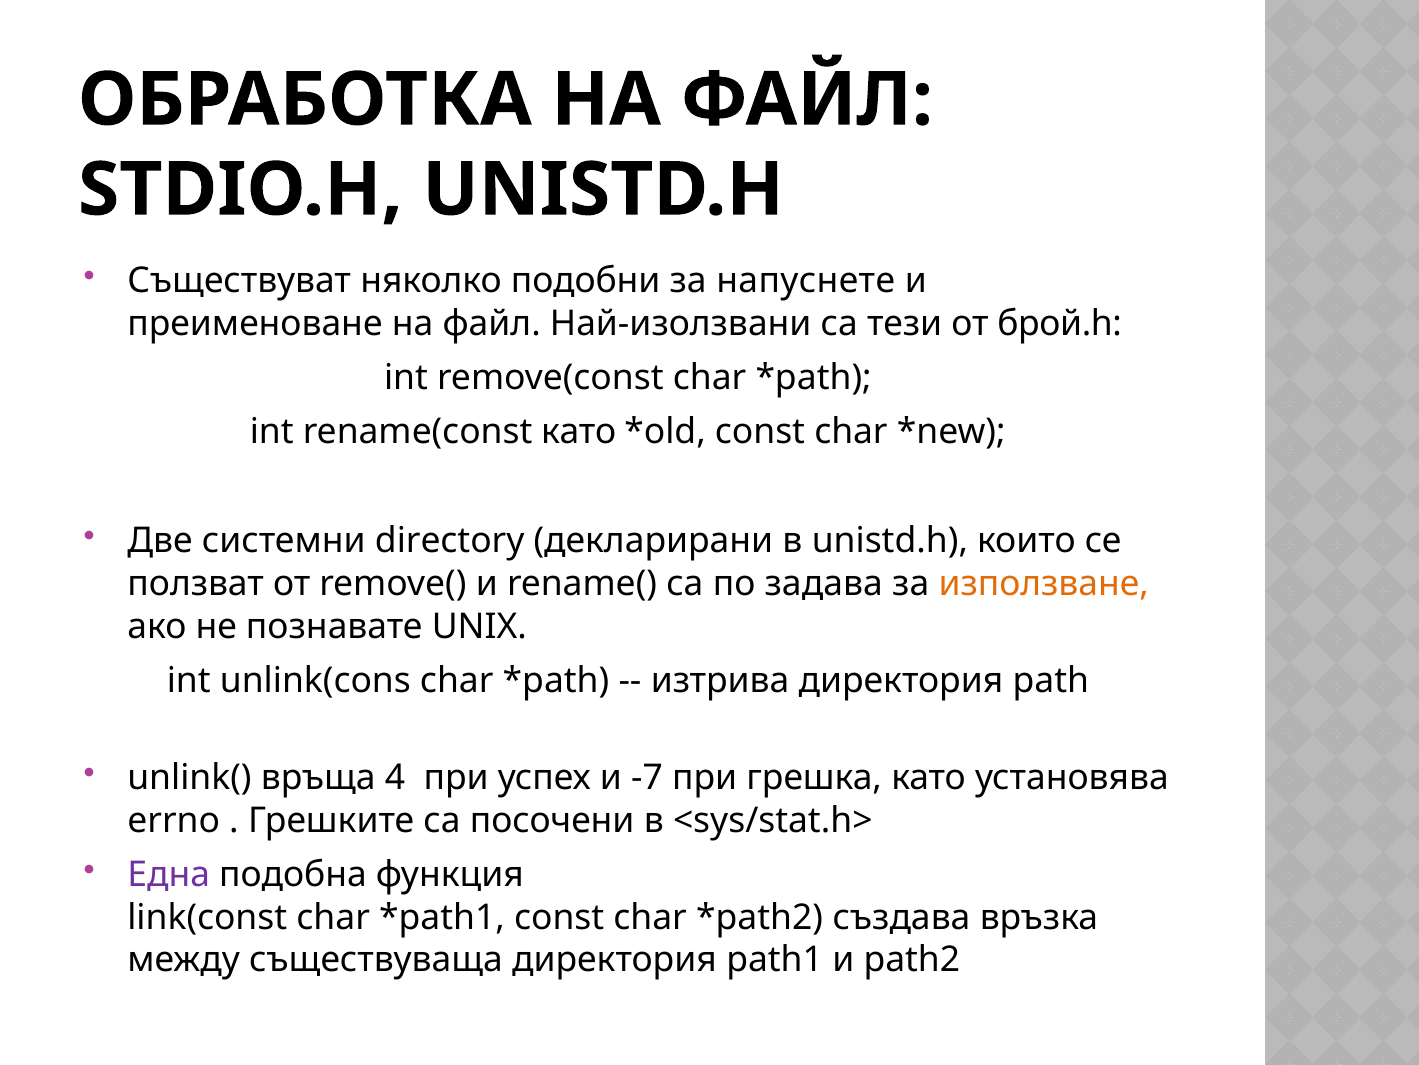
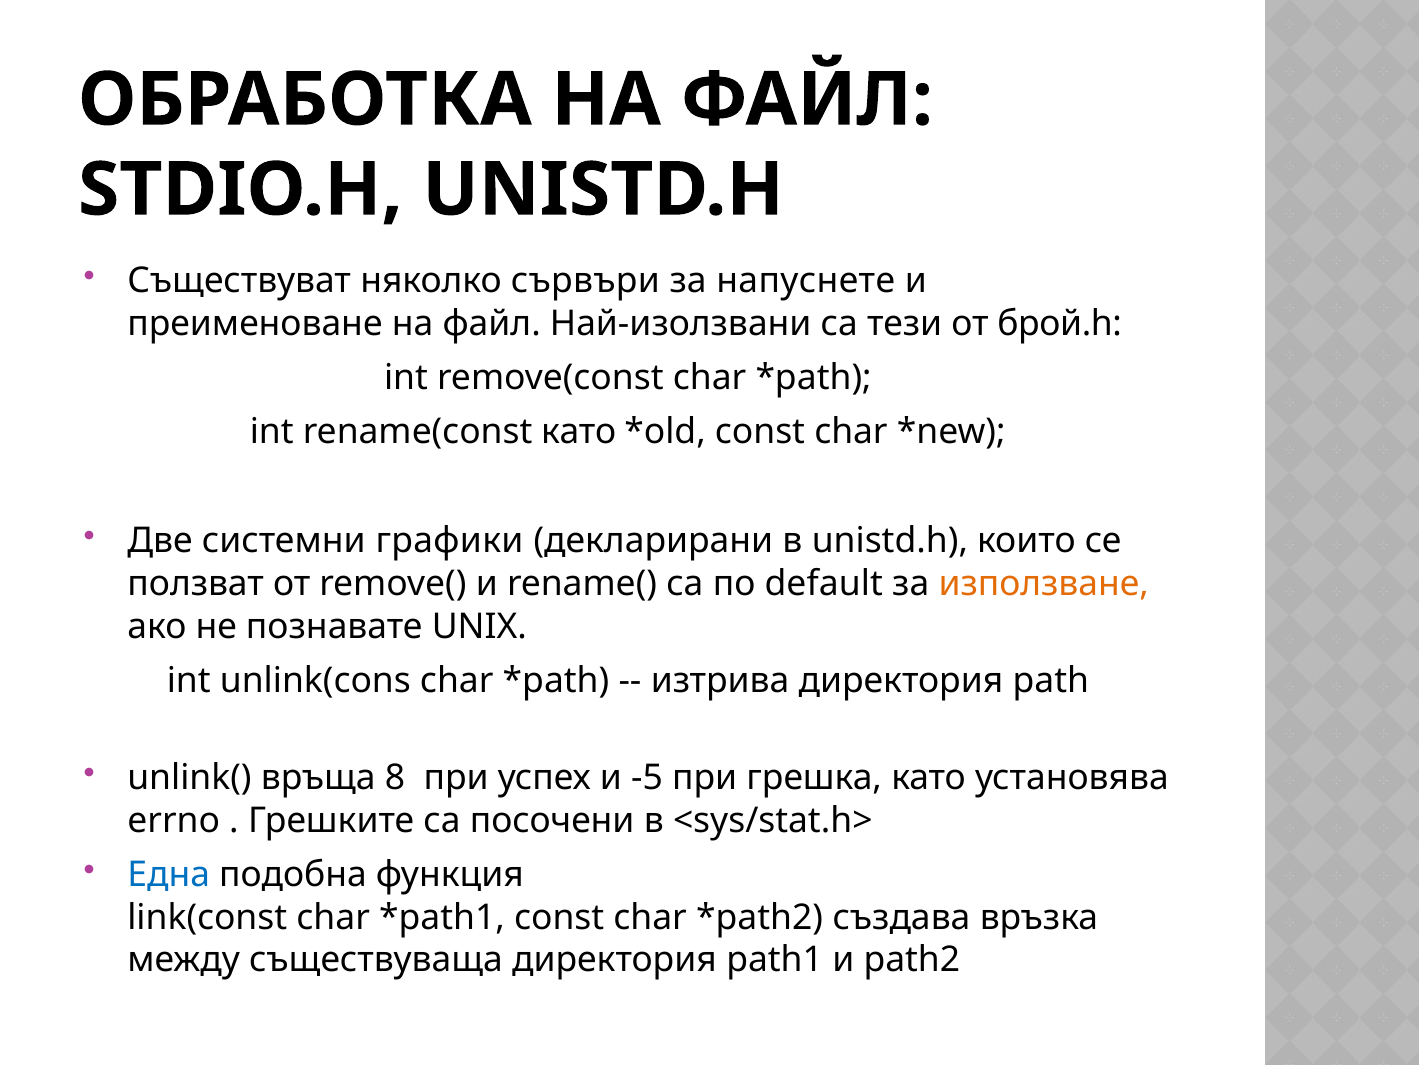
подобни: подобни -> сървъри (585, 281)
directory: directory -> графики (450, 541)
задава: задава -> default (824, 583)
4: 4 -> 8 (395, 777)
-7: -7 -> -5 (647, 777)
Една colour: purple -> blue (169, 874)
